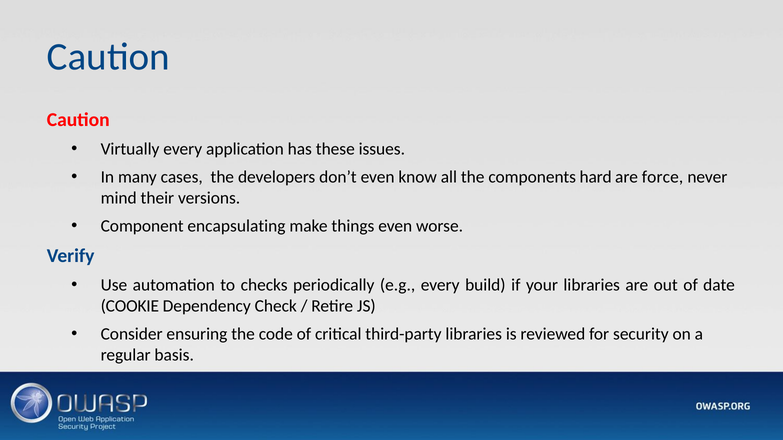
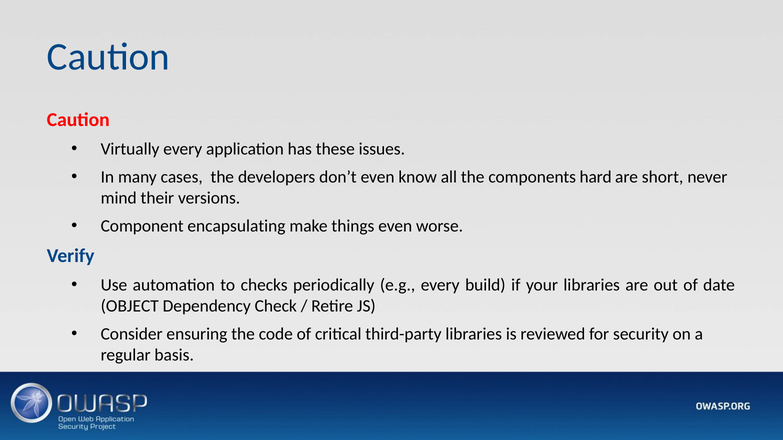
force: force -> short (663, 177)
COOKIE: COOKIE -> OBJECT (130, 306)
